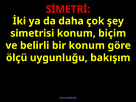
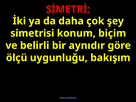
bir konum: konum -> aynıdır (87, 46)
